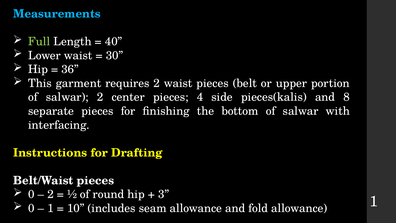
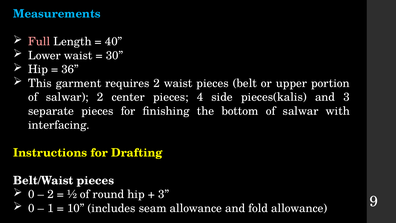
Full colour: light green -> pink (39, 42)
and 8: 8 -> 3 (347, 97)
allowance 1: 1 -> 9 (374, 201)
